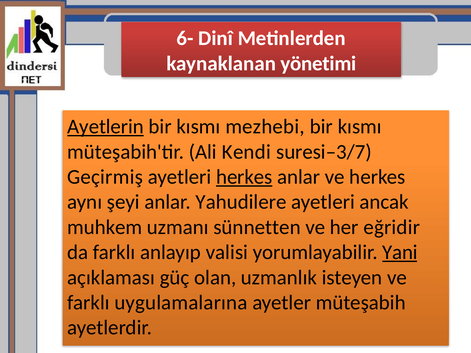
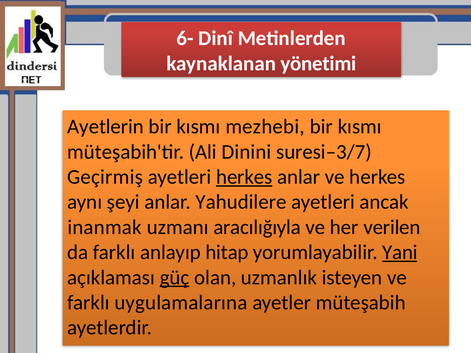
Ayetlerin underline: present -> none (106, 127)
Kendi: Kendi -> Dinini (246, 152)
muhkem: muhkem -> inanmak (105, 227)
sünnetten: sünnetten -> aracılığıyla (257, 227)
eğridir: eğridir -> verilen (392, 227)
valisi: valisi -> hitap (227, 253)
güç underline: none -> present (175, 278)
